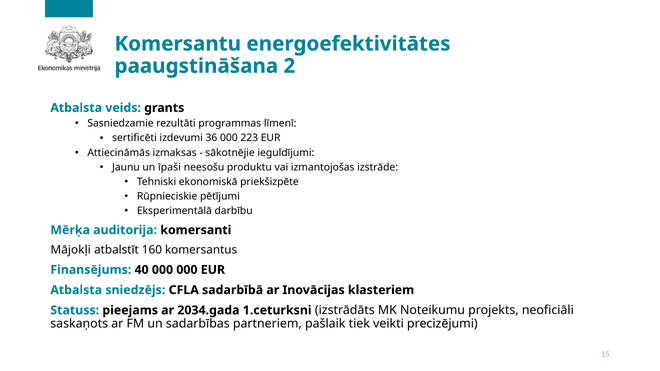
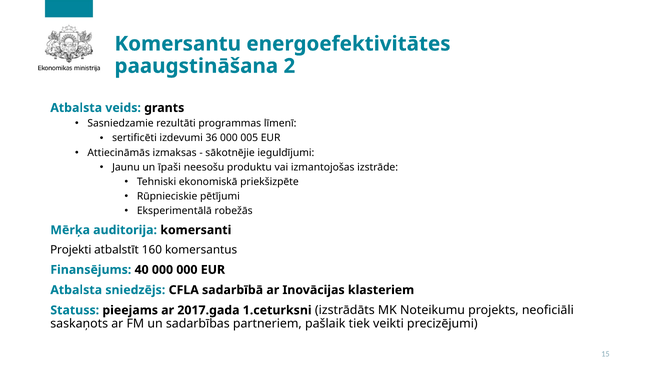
223: 223 -> 005 (249, 138)
darbību: darbību -> robežās (234, 211)
Mājokļi: Mājokļi -> Projekti (71, 250)
2034.gada: 2034.gada -> 2017.gada (208, 310)
